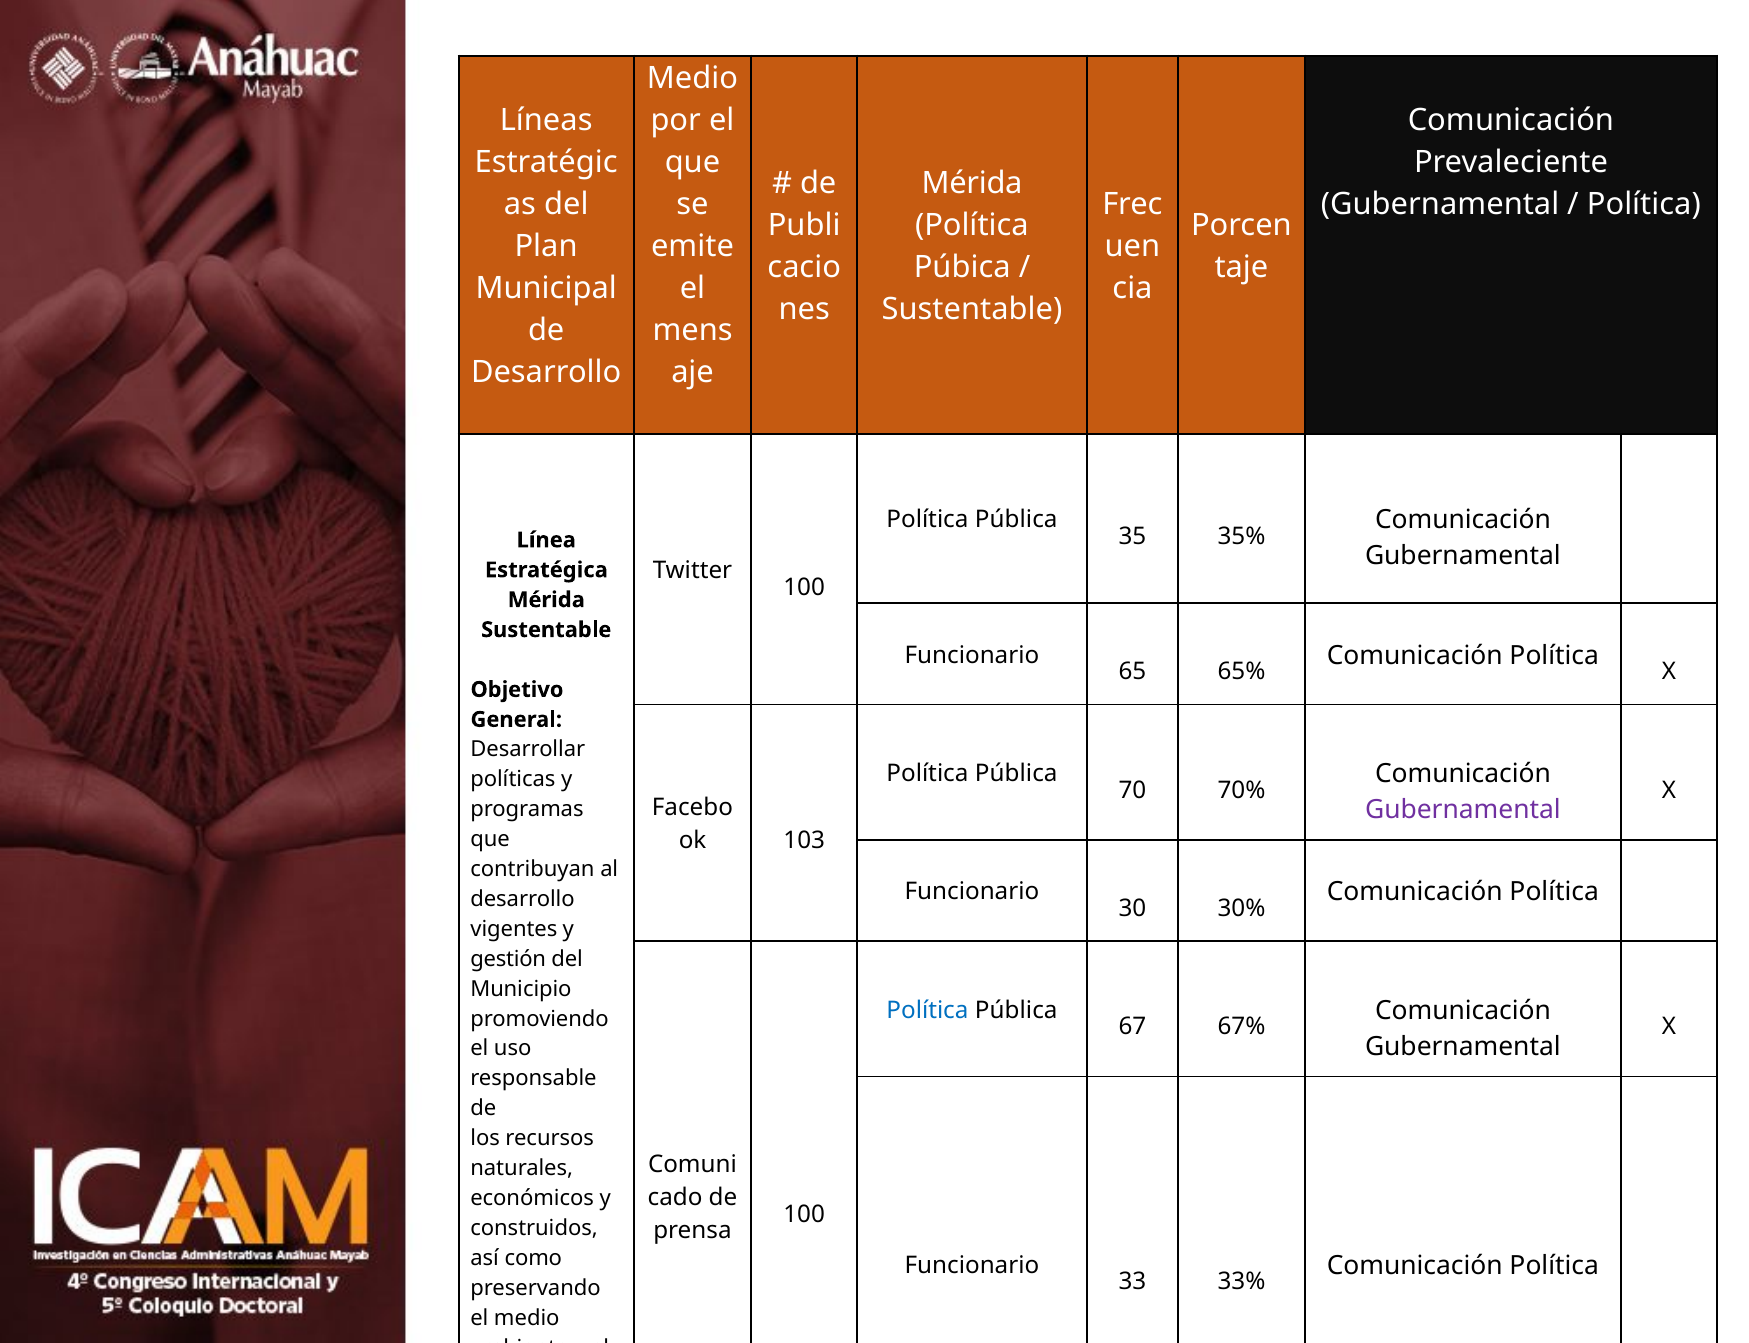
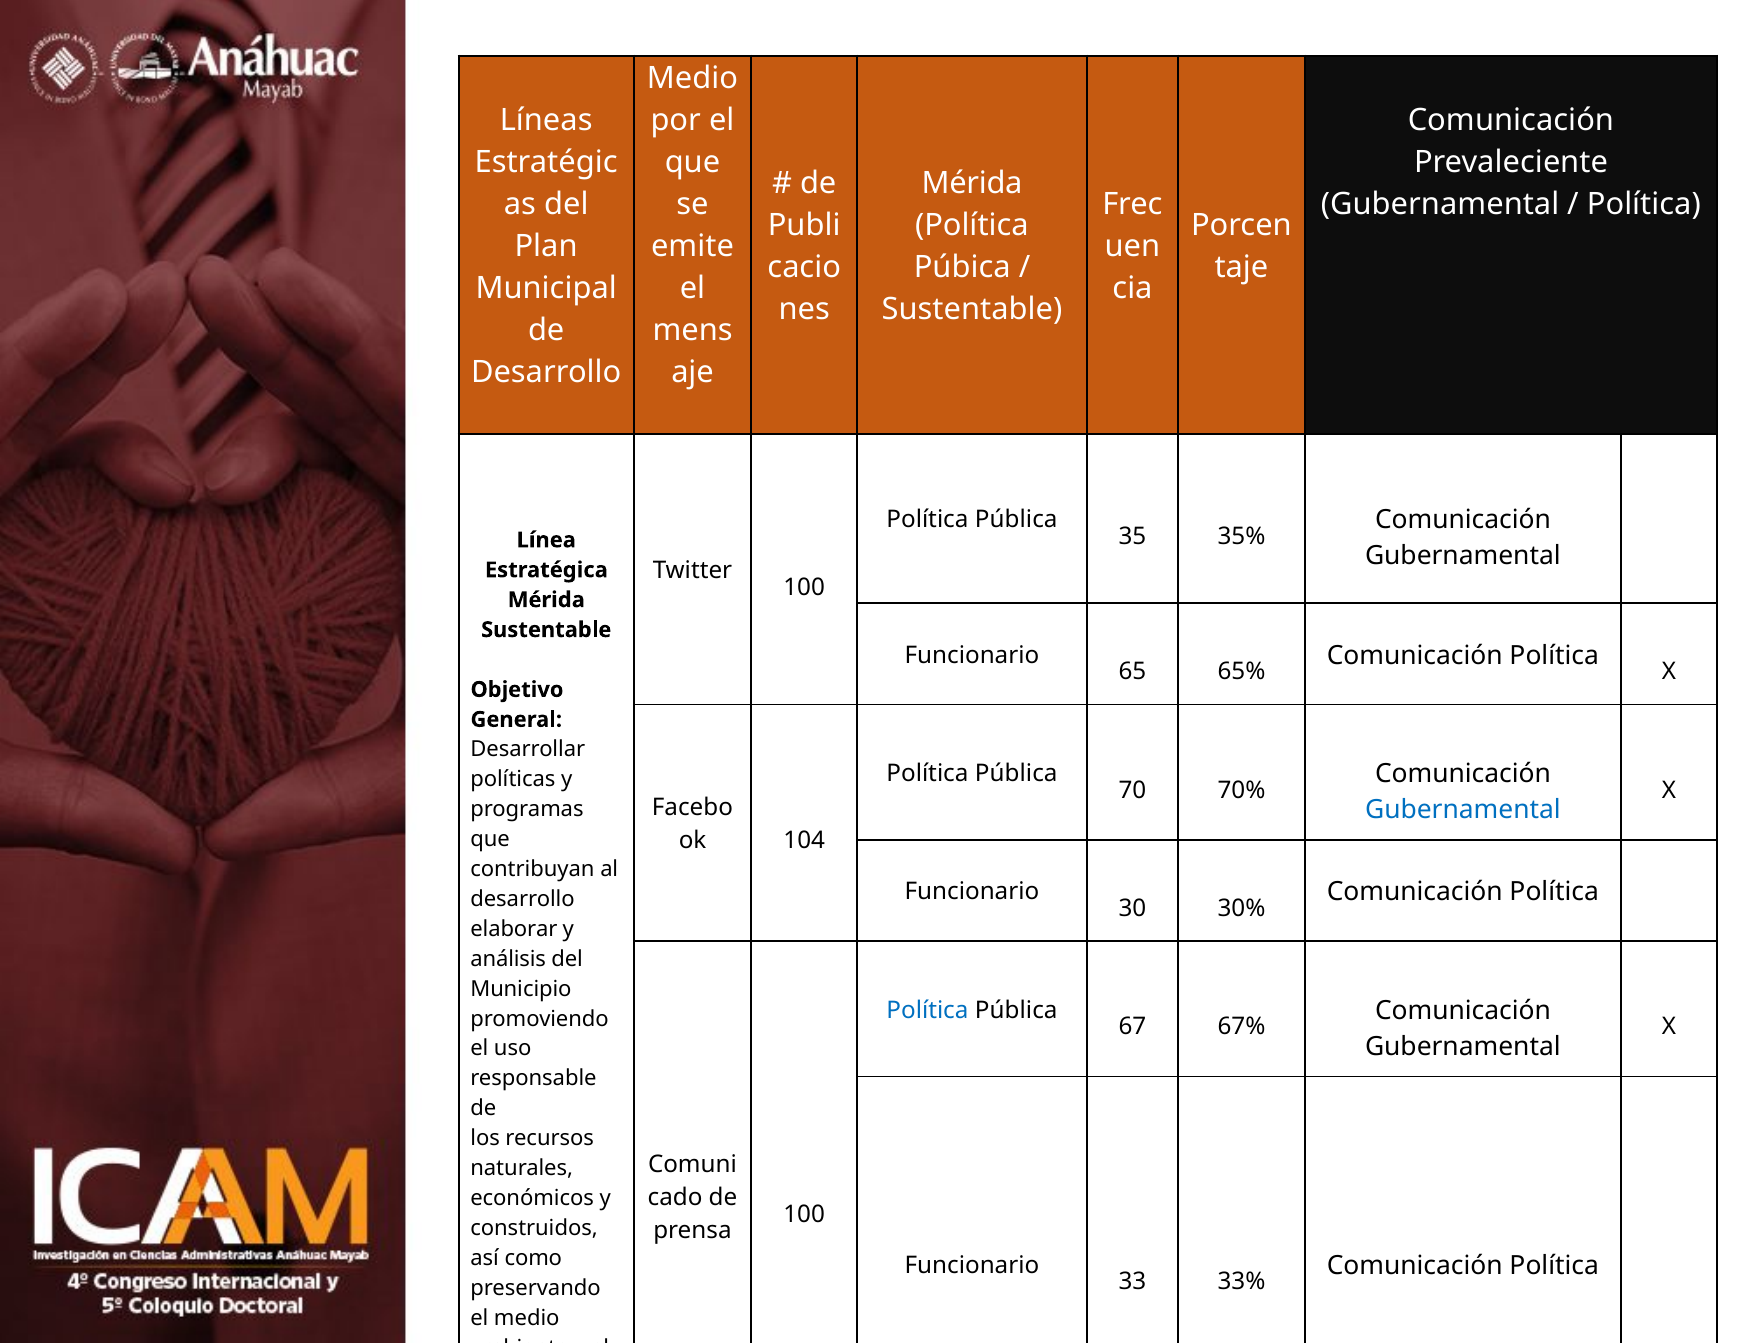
Gubernamental colour: purple -> blue (1463, 810)
103: 103 -> 104 (804, 841)
vigentes: vigentes -> elaborar (514, 929)
gestión: gestión -> análisis (508, 959)
